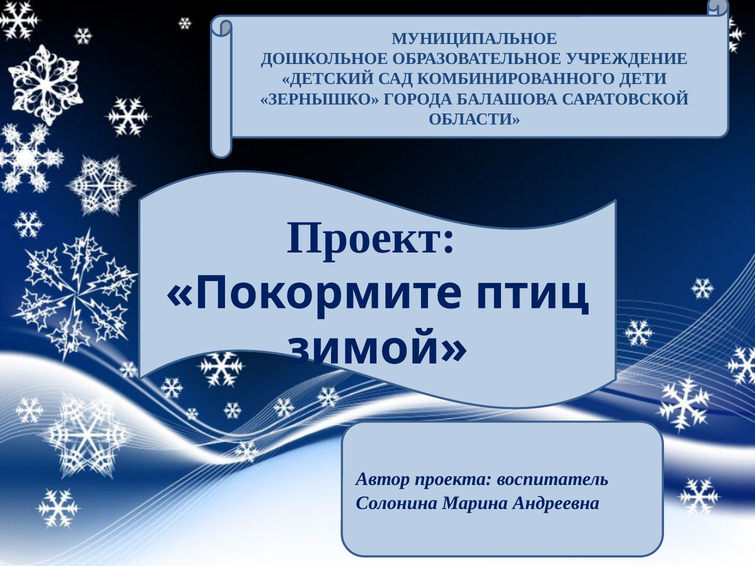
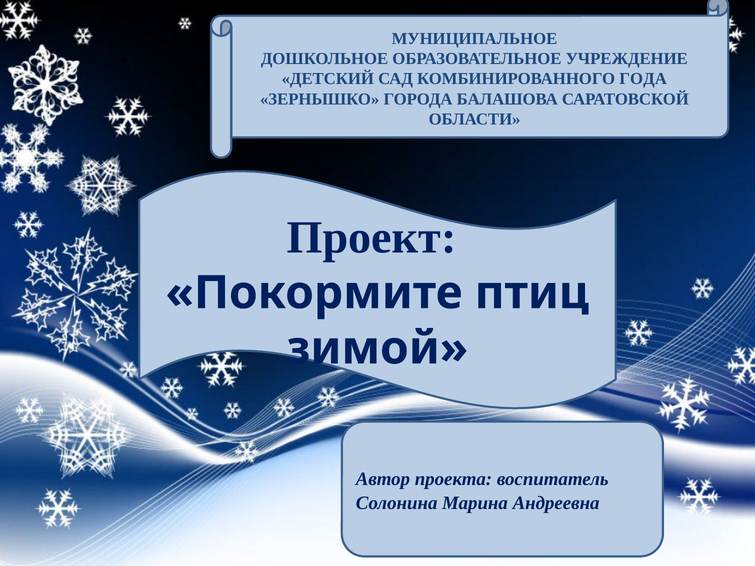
ДЕТИ: ДЕТИ -> ГОДА (643, 79)
